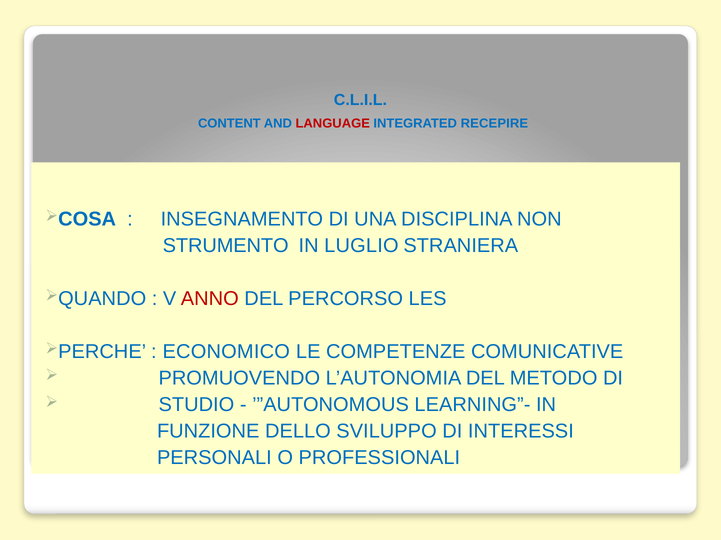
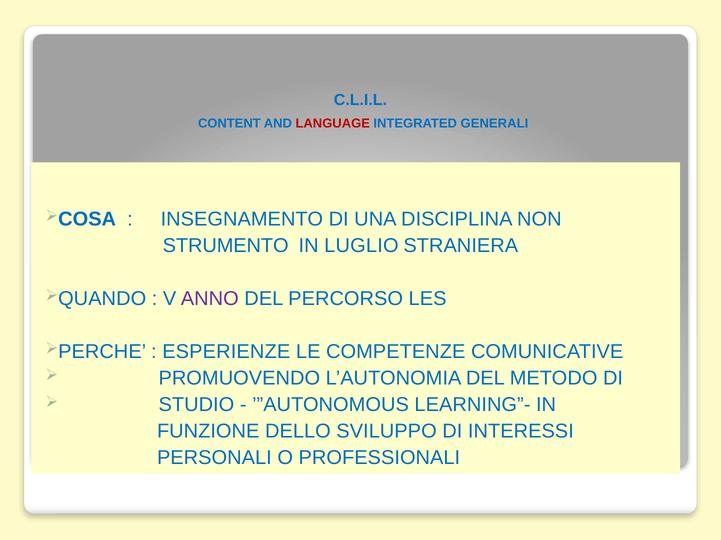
RECEPIRE: RECEPIRE -> GENERALI (494, 123)
ANNO colour: red -> purple (210, 299)
ECONOMICO: ECONOMICO -> ESPERIENZE (226, 352)
